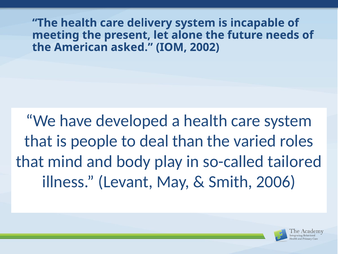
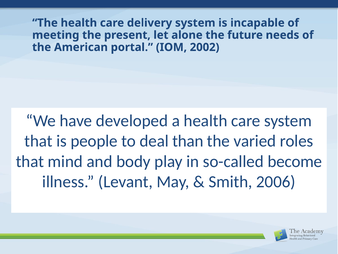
asked: asked -> portal (132, 47)
tailored: tailored -> become (295, 161)
